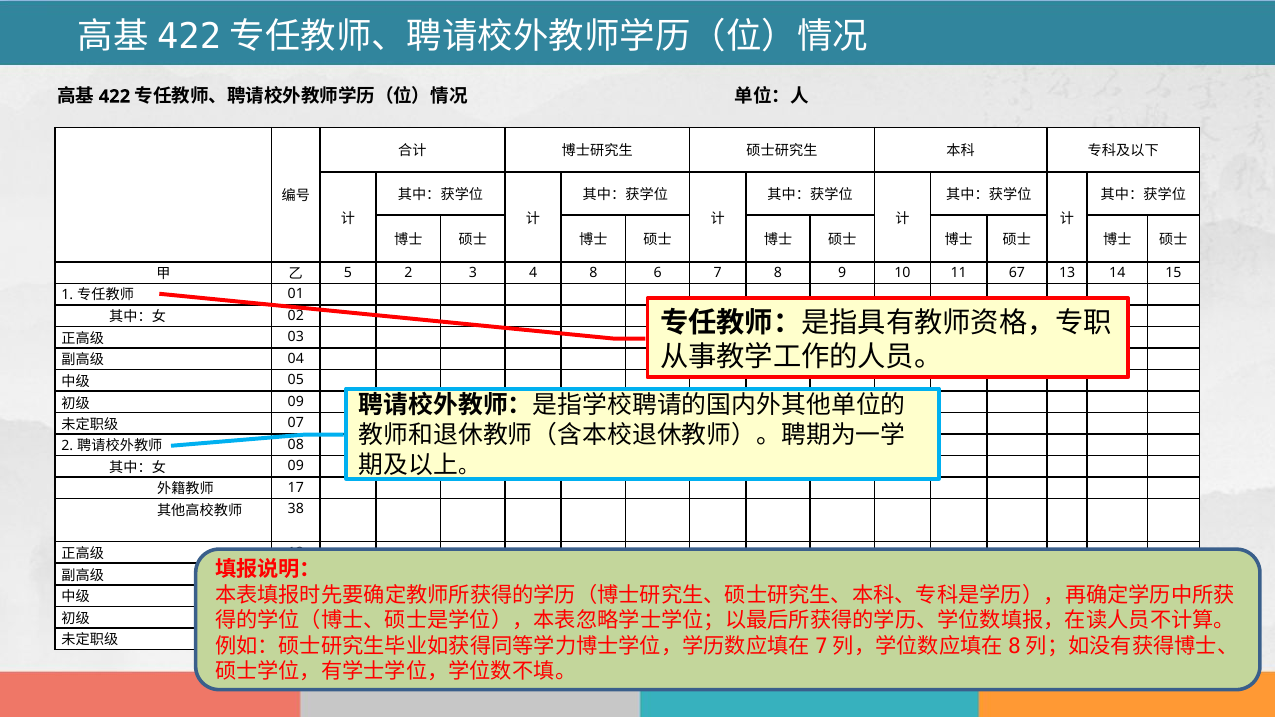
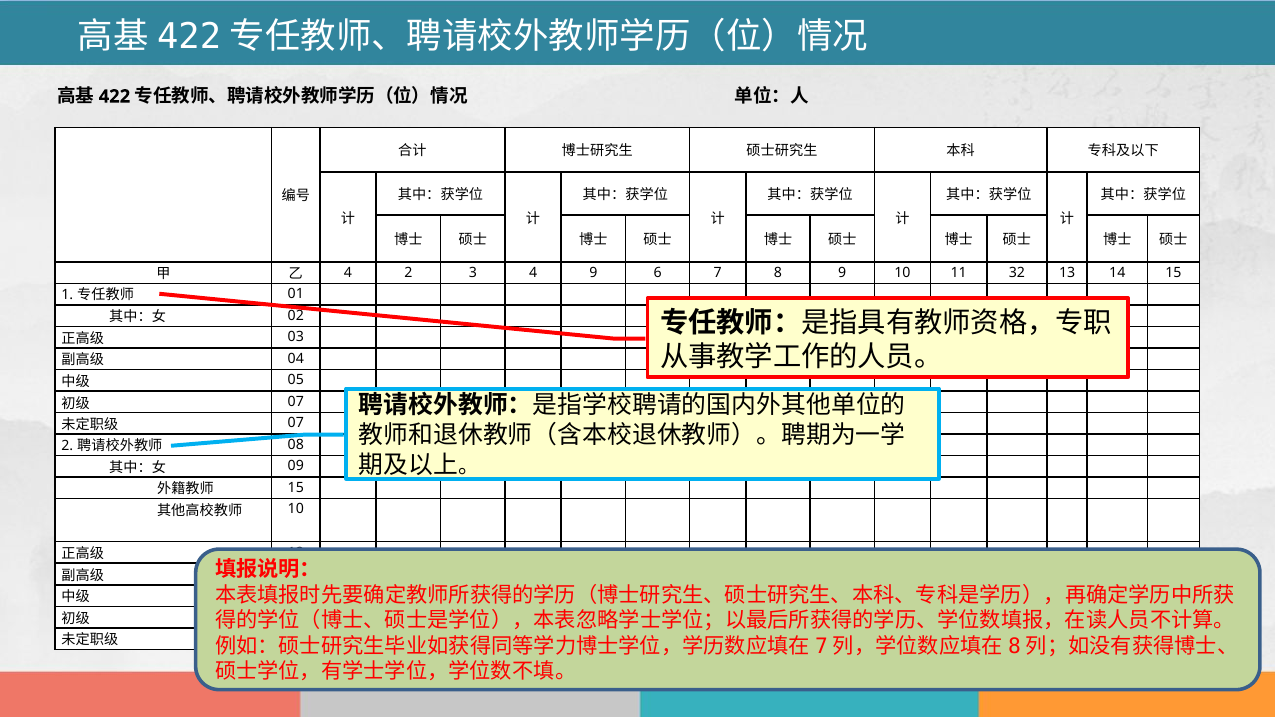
5: 5 -> 4 (348, 273)
4 8: 8 -> 9 (593, 273)
67: 67 -> 32 (1017, 273)
09: 09 -> 07 (296, 402)
17: 17 -> 15 (296, 488)
38: 38 -> 10 (296, 509)
